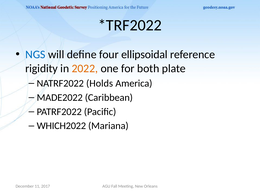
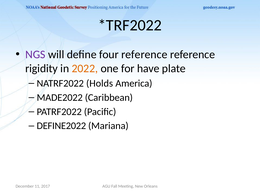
NGS colour: blue -> purple (35, 55)
four ellipsoidal: ellipsoidal -> reference (144, 55)
both: both -> have (148, 68)
WHICH2022: WHICH2022 -> DEFINE2022 (61, 126)
